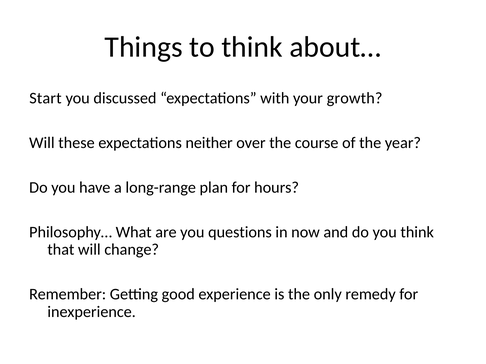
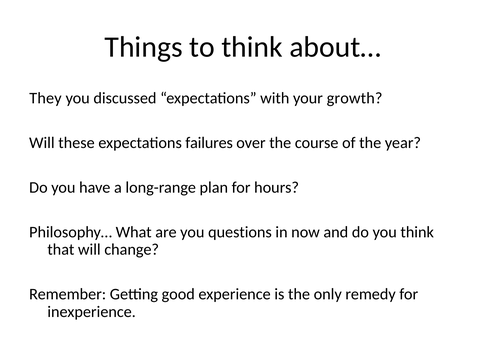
Start: Start -> They (45, 98)
neither: neither -> failures (209, 143)
